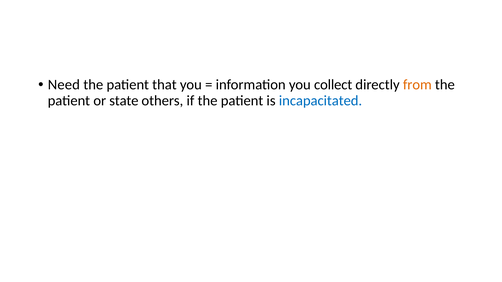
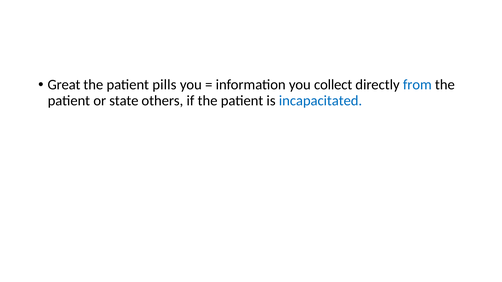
Need: Need -> Great (64, 85)
that: that -> pills (164, 85)
from colour: orange -> blue (417, 85)
